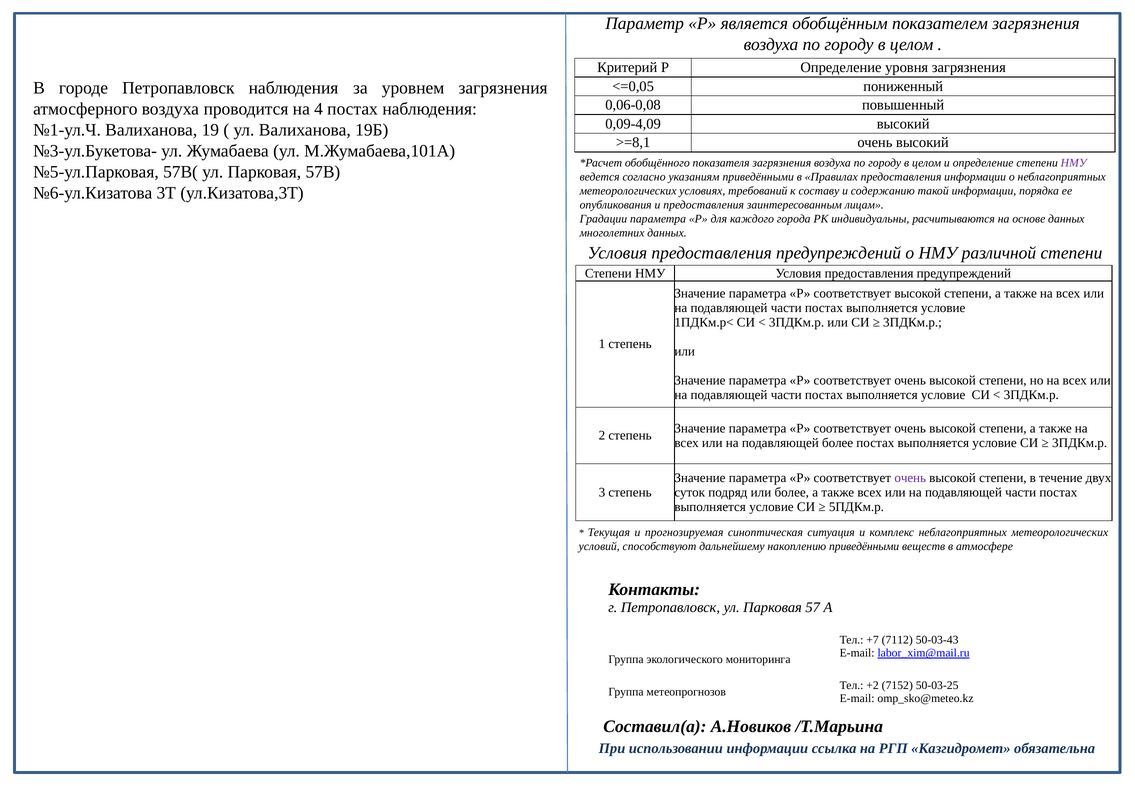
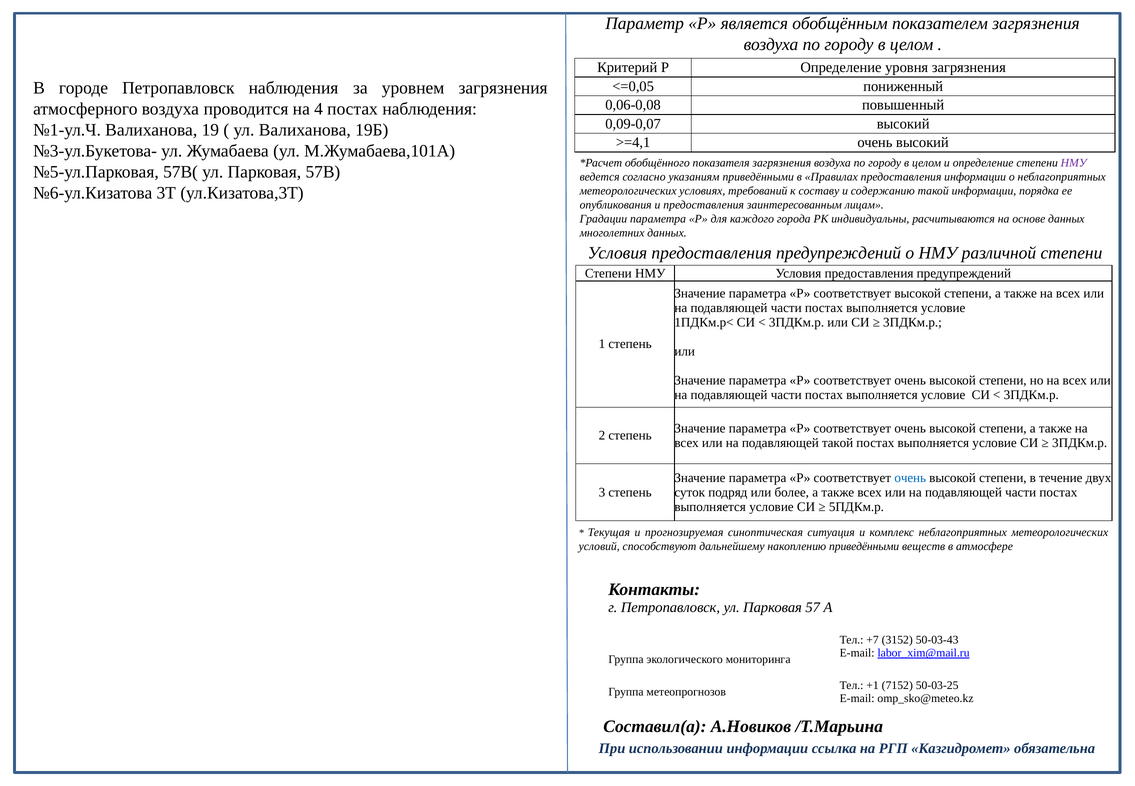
0,09-4,09: 0,09-4,09 -> 0,09-0,07 (633, 124)
>=8,1: >=8,1 -> >=4,1 (633, 142)
подавляющей более: более -> такой (838, 443)
очень colour: purple -> blue (910, 478)
7112: 7112 -> 3152 (897, 640)
+2: +2 -> +1 (873, 685)
